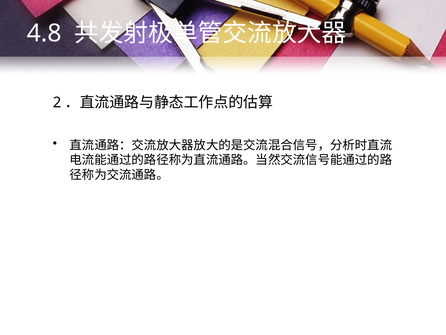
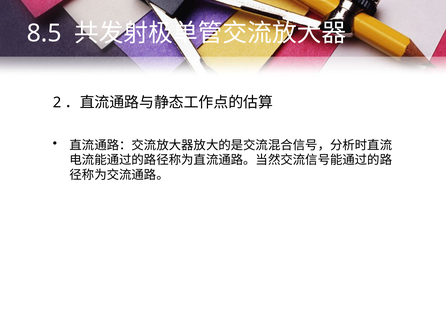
4.8: 4.8 -> 8.5 (44, 33)
